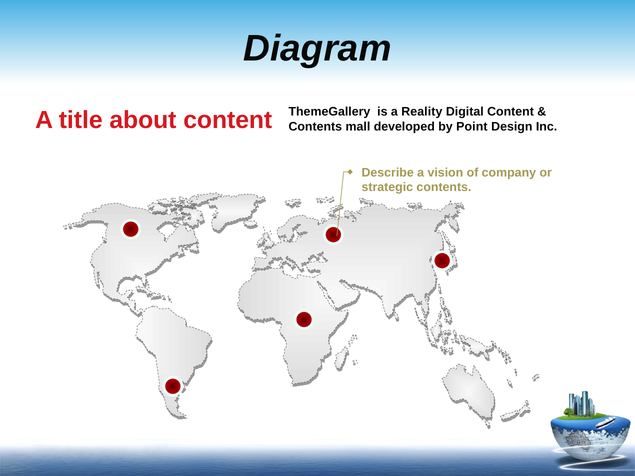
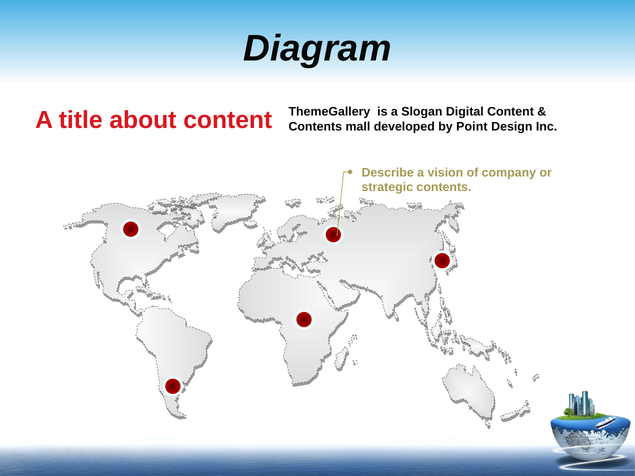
Reality: Reality -> Slogan (422, 112)
